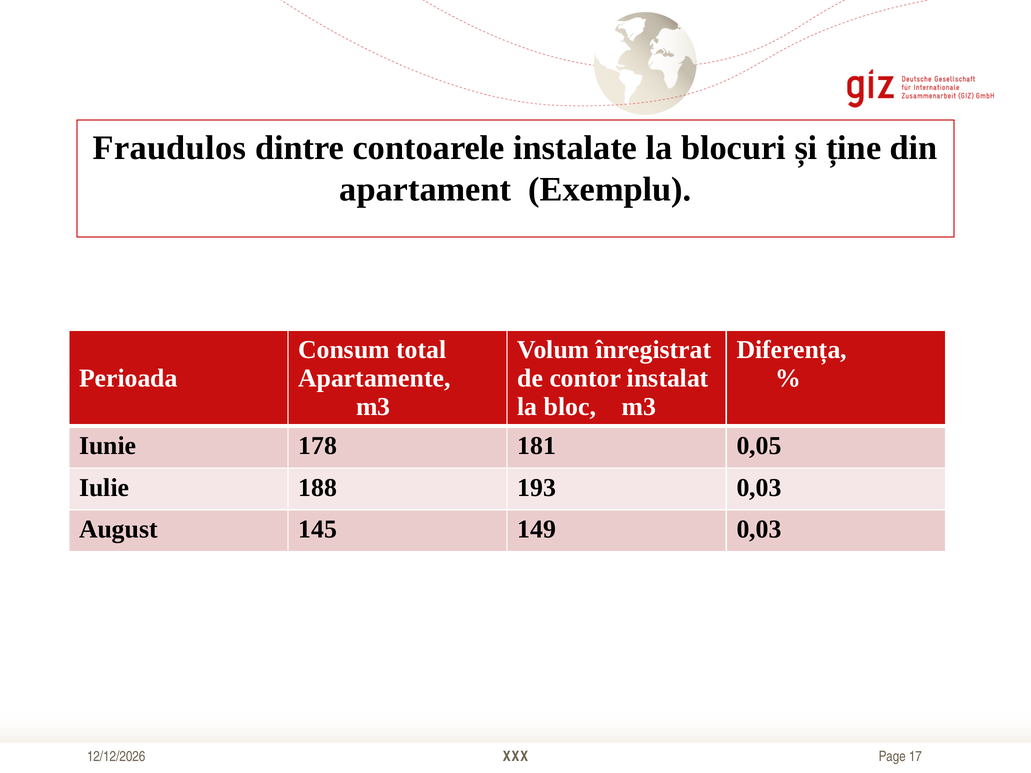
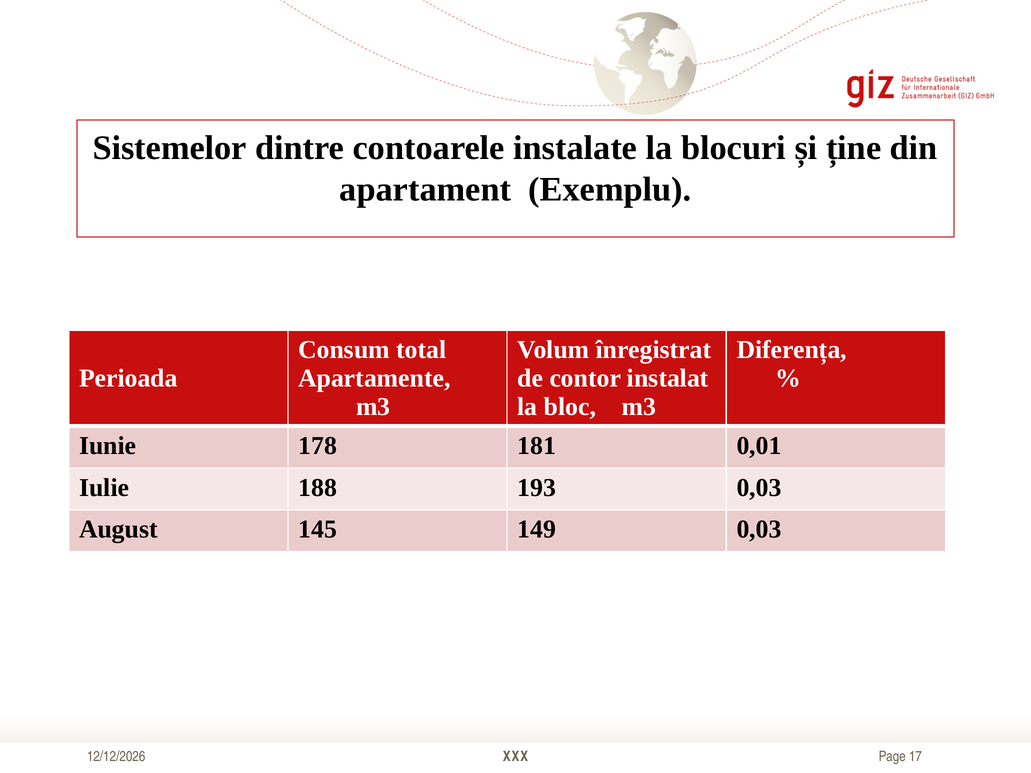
Fraudulos: Fraudulos -> Sistemelor (170, 148)
0,05: 0,05 -> 0,01 (759, 446)
